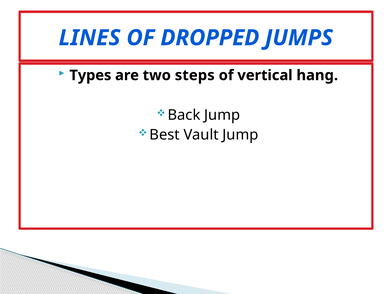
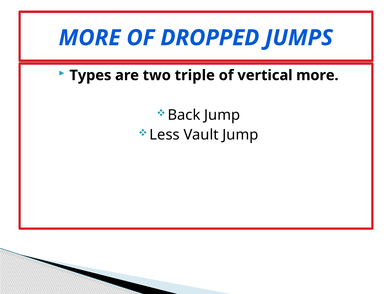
LINES: LINES -> MORE (90, 38)
steps: steps -> triple (195, 75)
vertical hang: hang -> more (317, 75)
Best: Best -> Less (165, 135)
